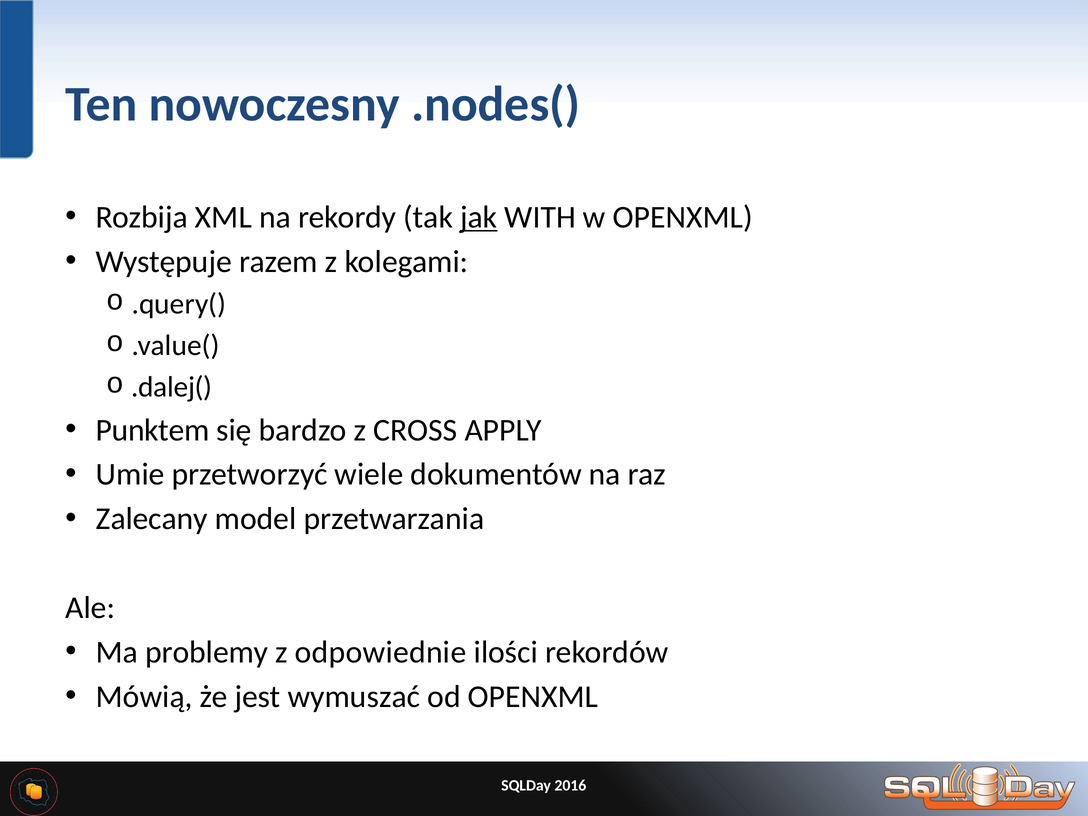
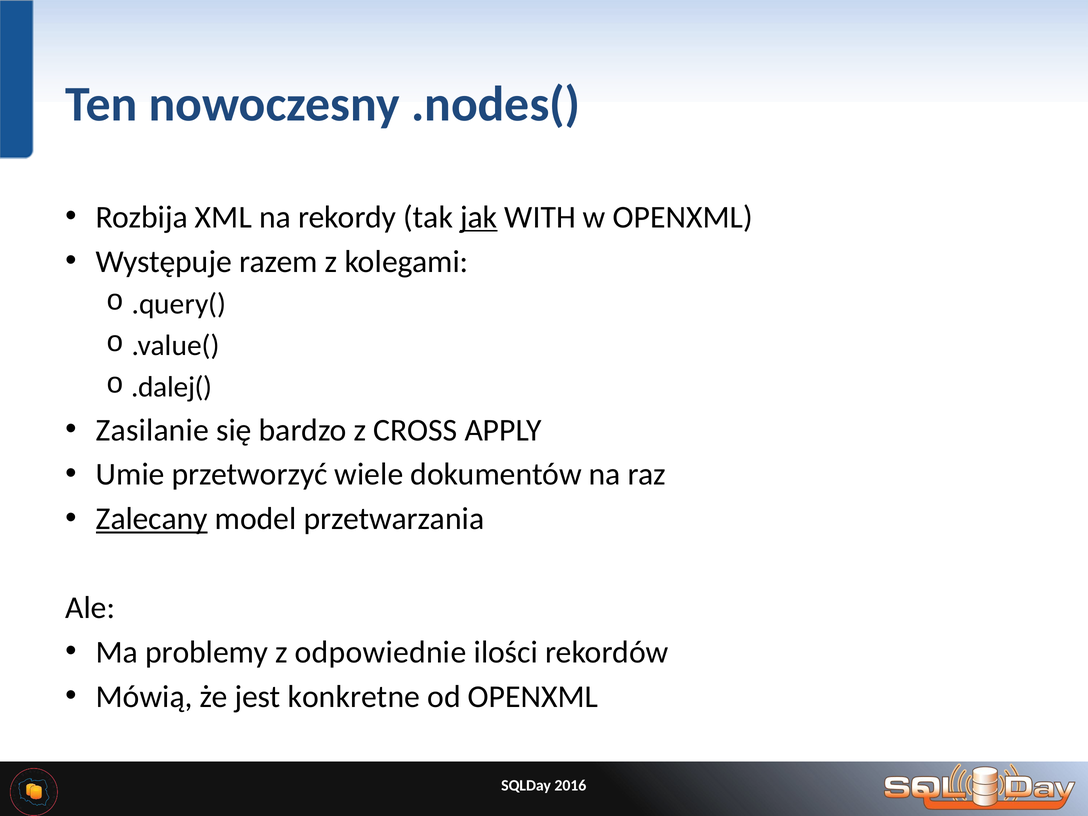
Punktem: Punktem -> Zasilanie (152, 430)
Zalecany underline: none -> present (152, 519)
wymuszać: wymuszać -> konkretne (354, 697)
